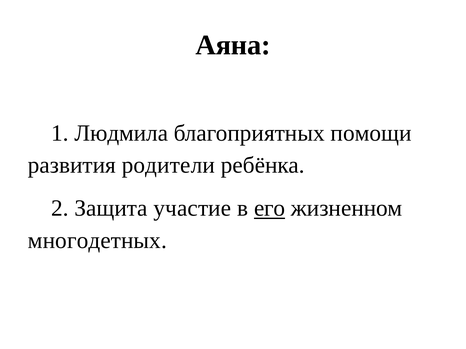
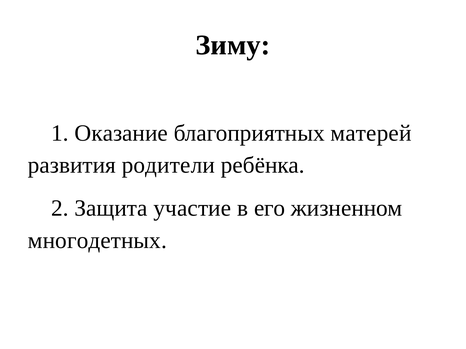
Аяна: Аяна -> Зиму (233, 45)
Людмила: Людмила -> Оказание (121, 133)
помощи: помощи -> матерей (371, 133)
его underline: present -> none (270, 209)
